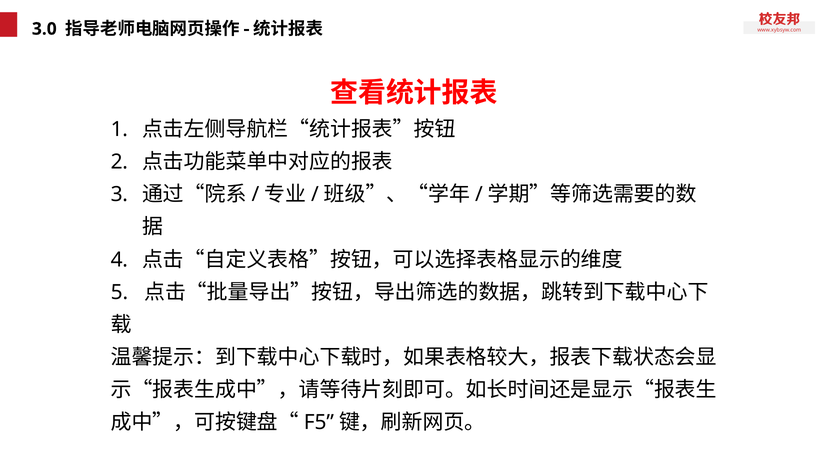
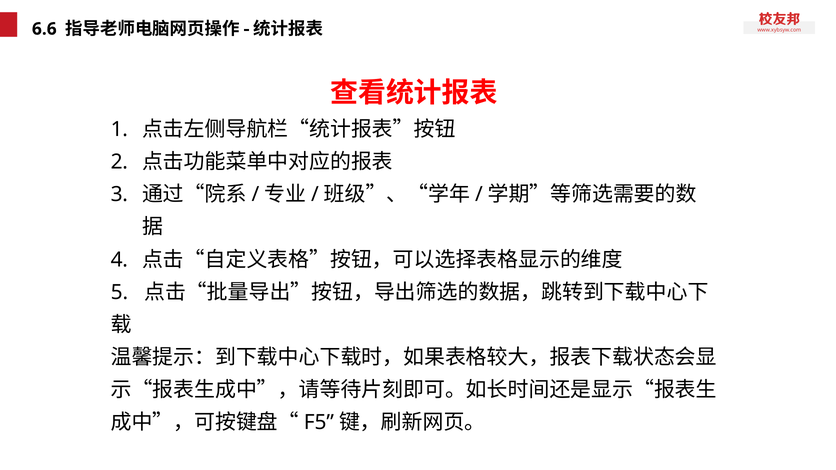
3.0: 3.0 -> 6.6 (44, 29)
